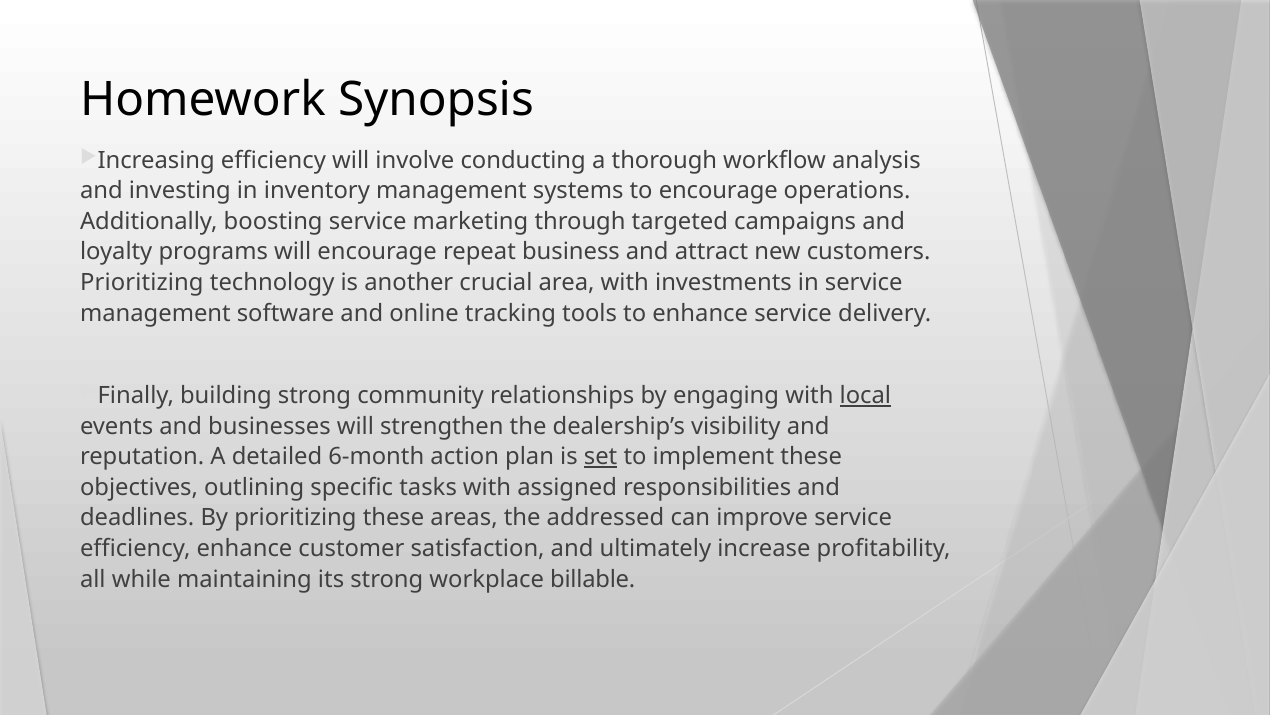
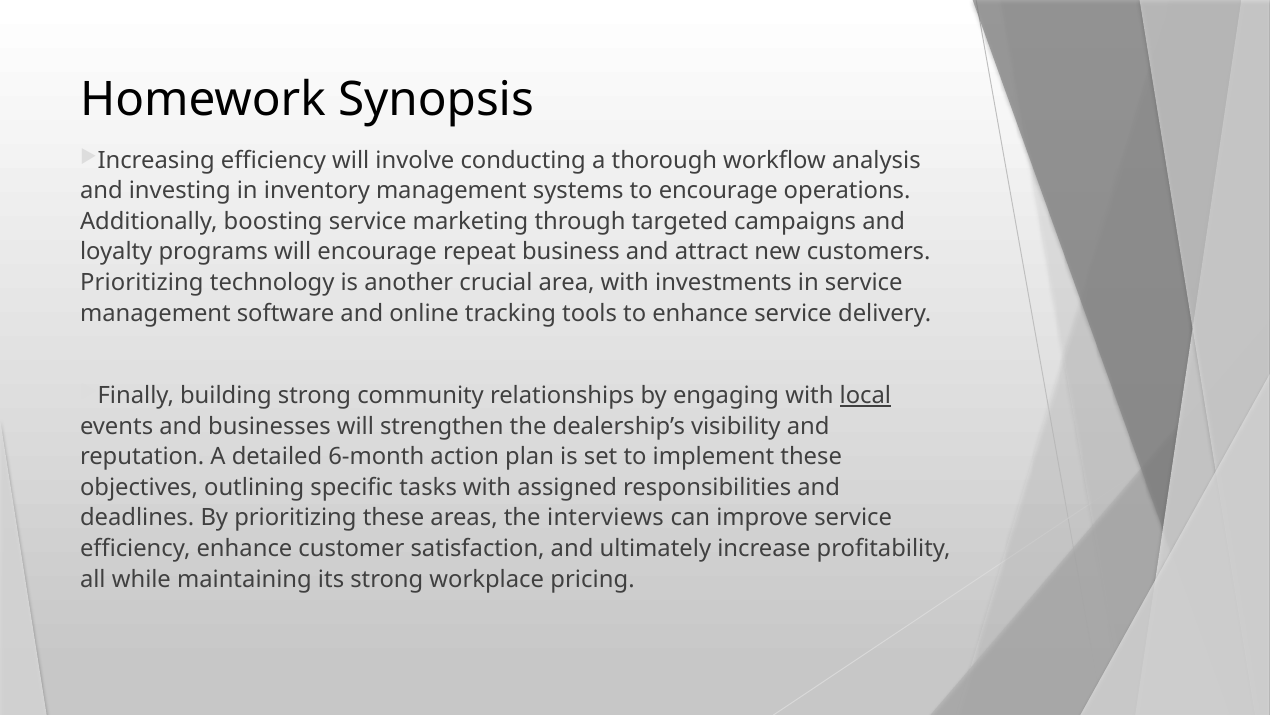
set underline: present -> none (601, 456)
addressed: addressed -> interviews (605, 518)
billable: billable -> pricing (593, 579)
